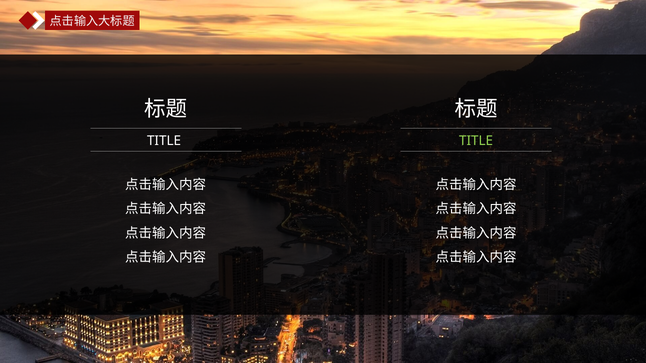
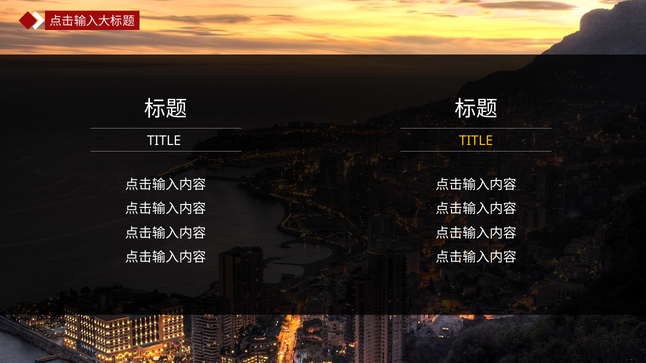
TITLE colour: light green -> yellow (476, 141)
